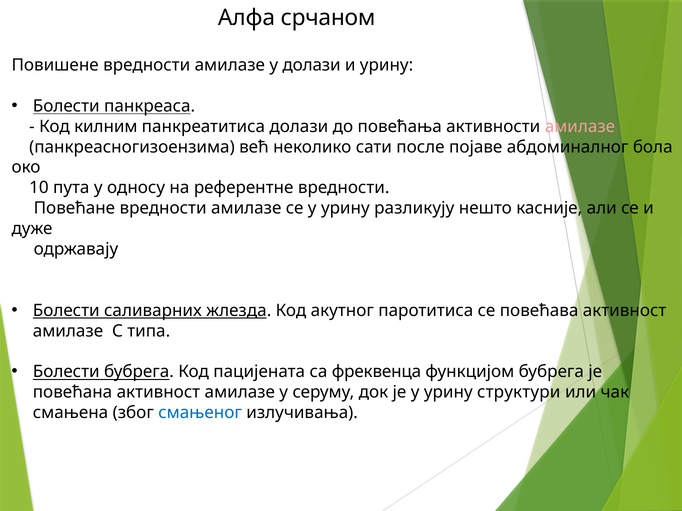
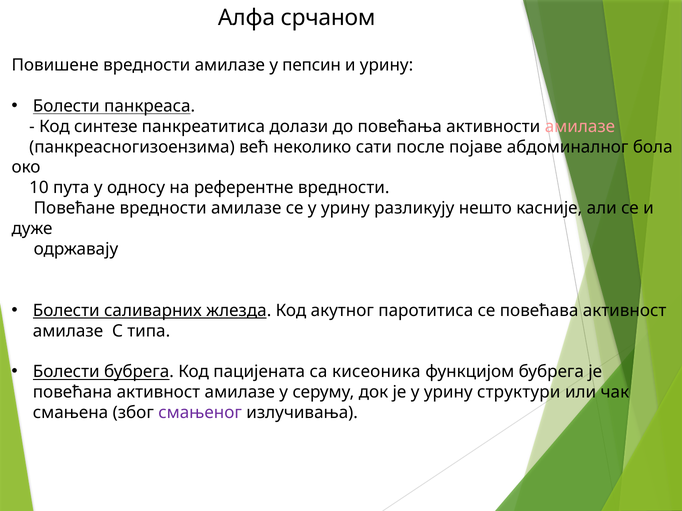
у долази: долази -> пепсин (312, 65)
килним: килним -> синтезе (106, 127)
фреквенца: фреквенца -> кисеоника (376, 372)
смањеног colour: blue -> purple (200, 413)
